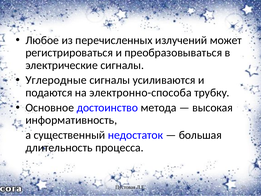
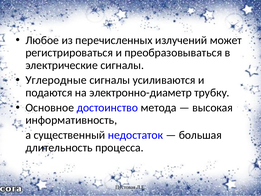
электронно-способа: электронно-способа -> электронно-диаметр (141, 93)
